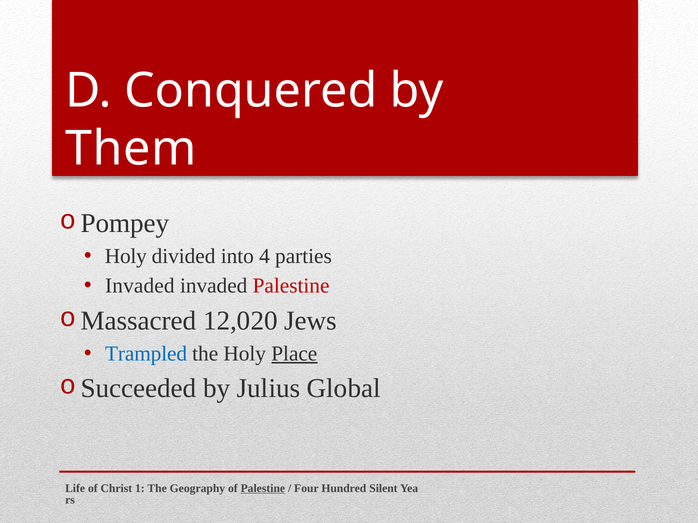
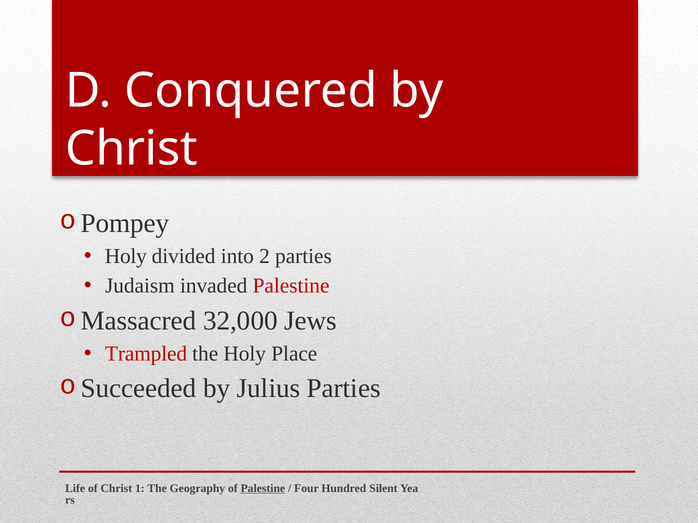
Them: Them -> Christ (131, 149)
4: 4 -> 2 (264, 256)
Invaded: Invaded -> Judaism (140, 286)
12,020: 12,020 -> 32,000 (240, 321)
Trampled colour: blue -> red (146, 354)
Place underline: present -> none (294, 354)
Julius Global: Global -> Parties (344, 389)
